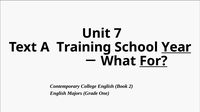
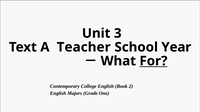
7: 7 -> 3 (118, 33)
Training: Training -> Teacher (84, 47)
Year underline: present -> none (176, 47)
